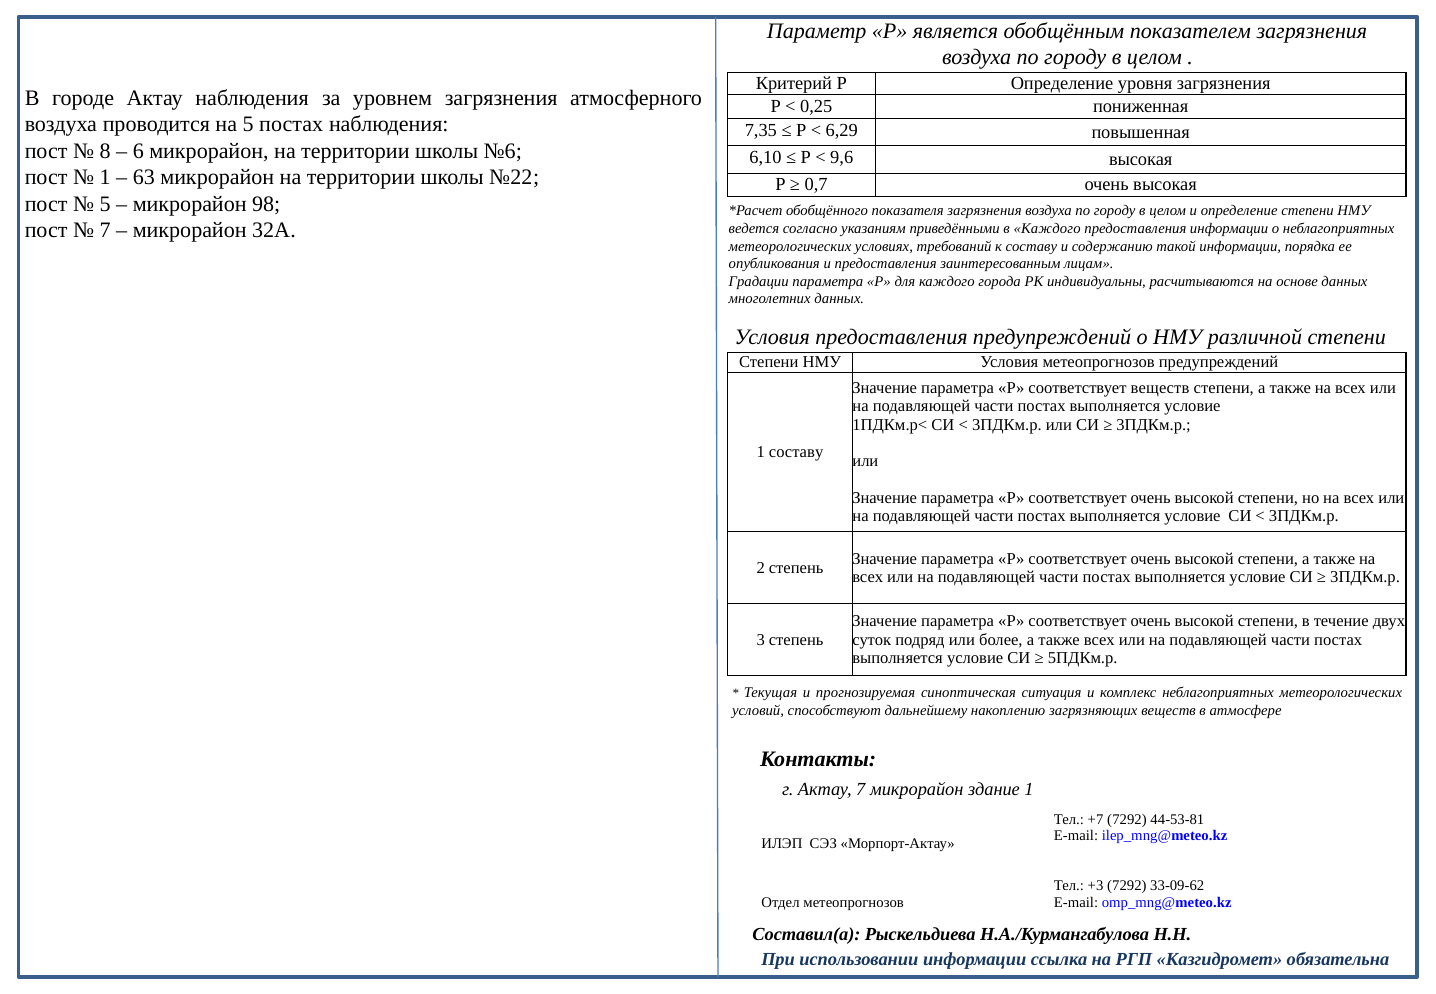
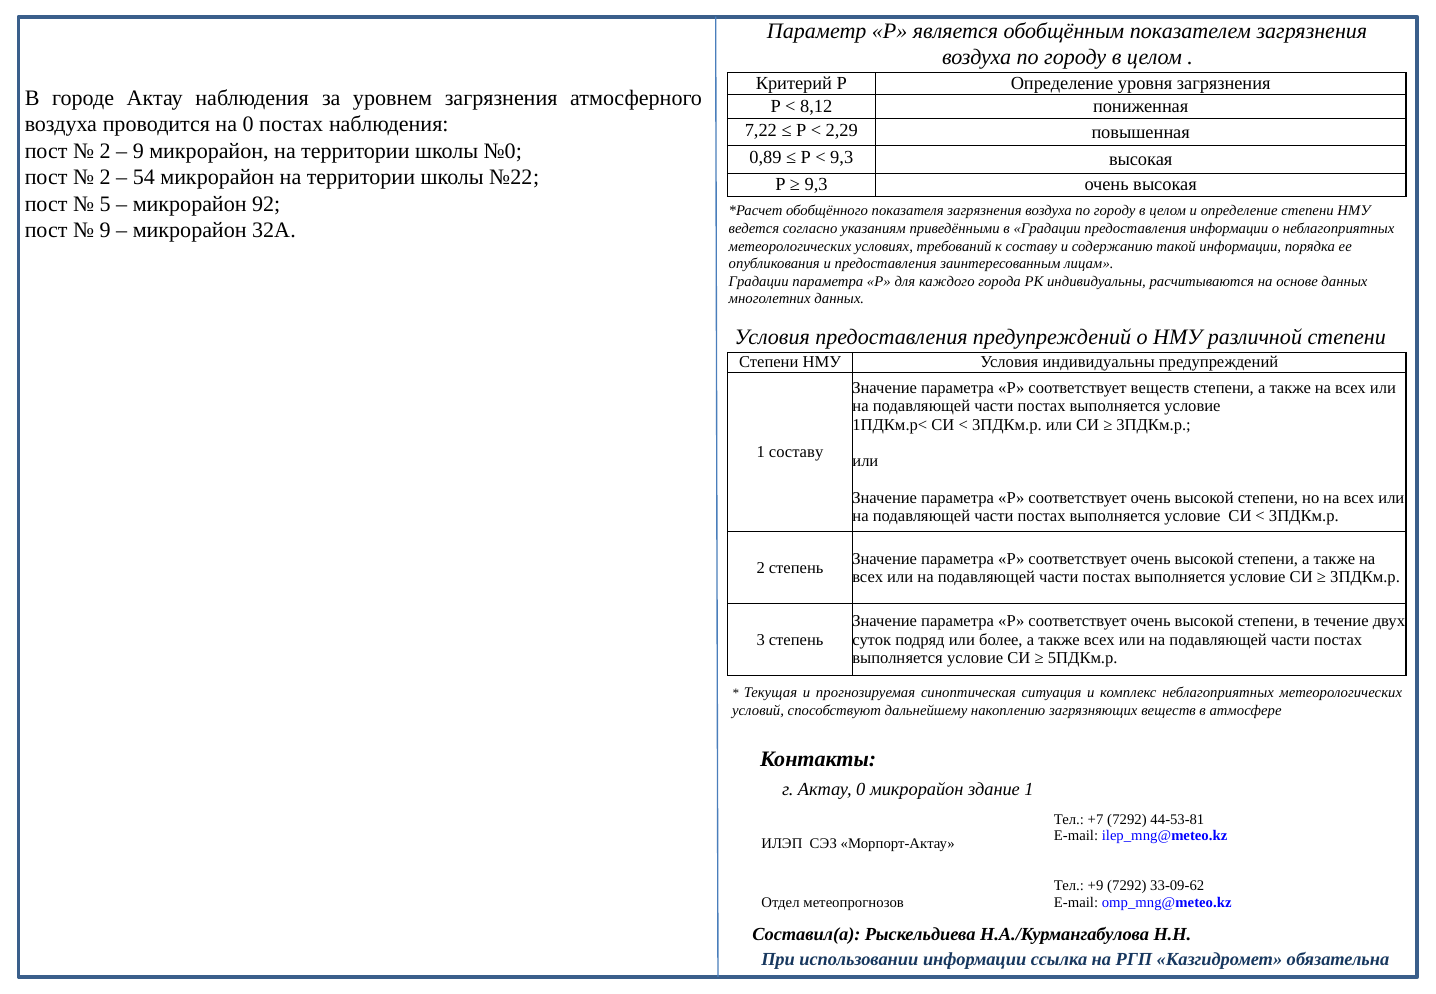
0,25: 0,25 -> 8,12 (816, 107)
на 5: 5 -> 0 (248, 125)
7,35: 7,35 -> 7,22 (761, 130)
6,29: 6,29 -> 2,29 (842, 130)
8: 8 -> 2 (105, 151)
6: 6 -> 9 (138, 151)
№6: №6 -> №0 (503, 151)
6,10: 6,10 -> 0,89 (765, 157)
9,6: 9,6 -> 9,3 (842, 157)
1: 1 -> 2 (105, 178)
63: 63 -> 54 (144, 178)
0,7: 0,7 -> 9,3 (816, 185)
98: 98 -> 92 (266, 204)
7: 7 -> 9 (105, 231)
в Каждого: Каждого -> Градации (1047, 229)
Условия метеопрогнозов: метеопрогнозов -> индивидуальны (1099, 363)
Актау 7: 7 -> 0 (861, 790)
+3: +3 -> +9 (1096, 886)
